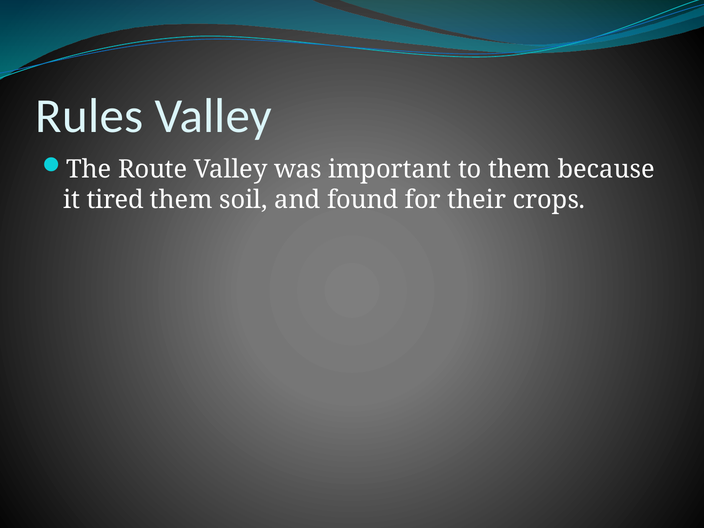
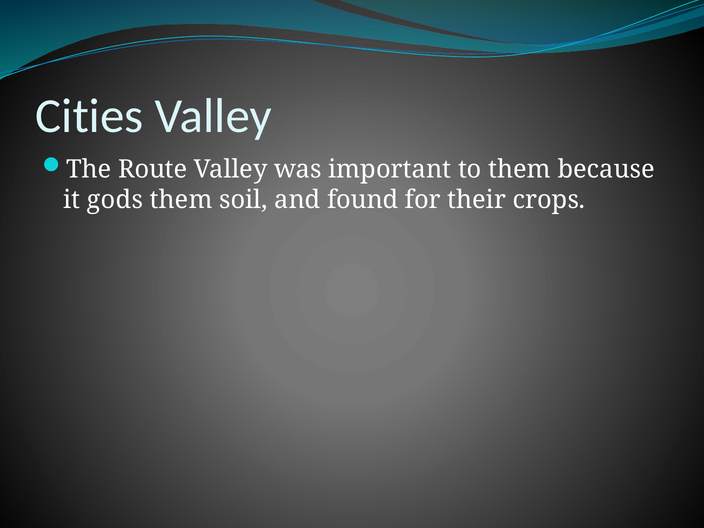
Rules: Rules -> Cities (89, 116)
tired: tired -> gods (115, 200)
